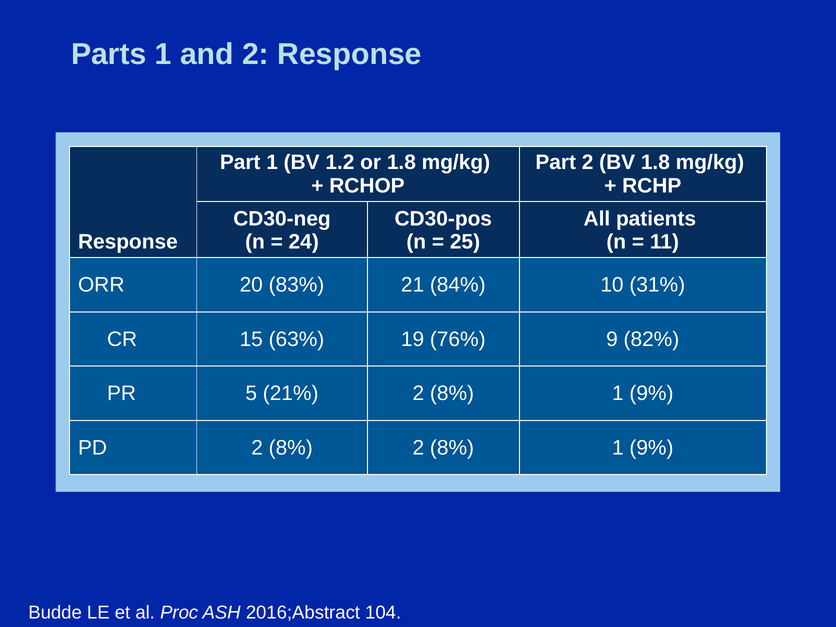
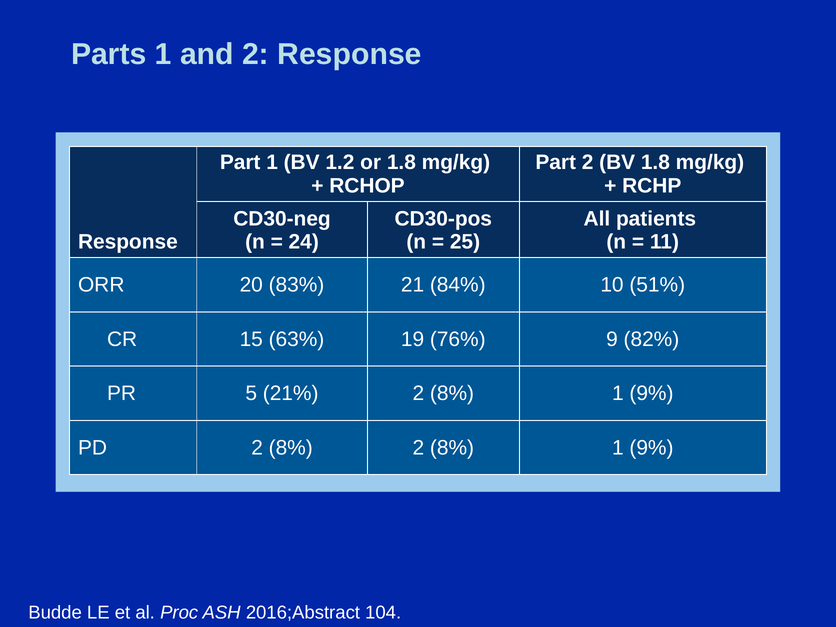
31%: 31% -> 51% (657, 285)
